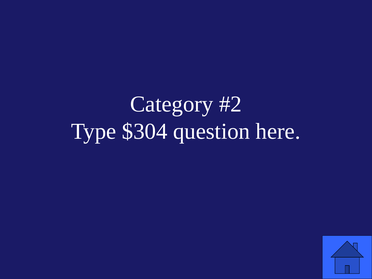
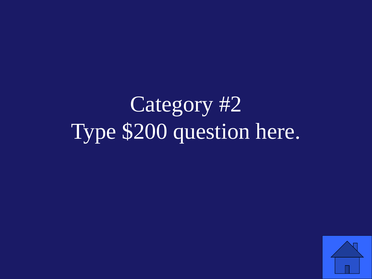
$304: $304 -> $200 (145, 131)
